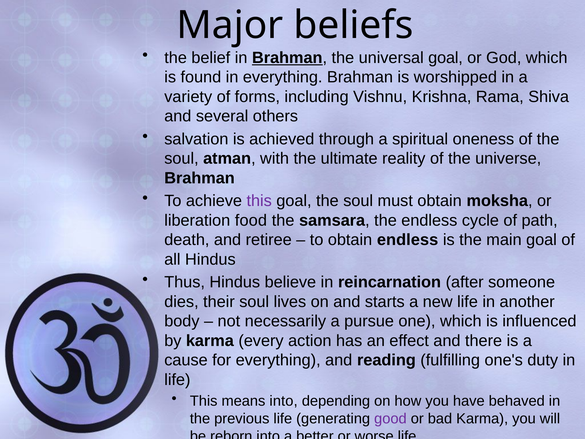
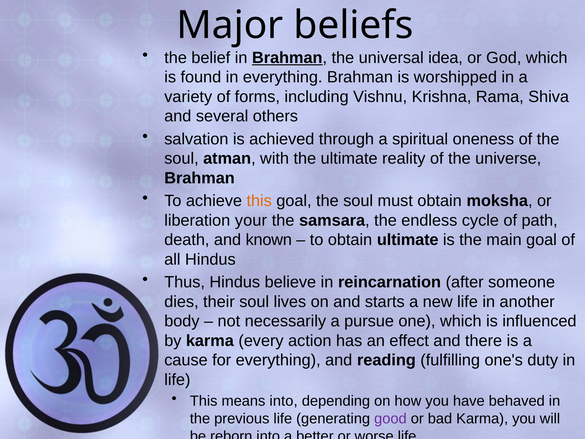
universal goal: goal -> idea (446, 58)
this colour: purple -> orange (259, 201)
food: food -> your (251, 220)
retiree: retiree -> known (269, 240)
obtain endless: endless -> ultimate (408, 240)
